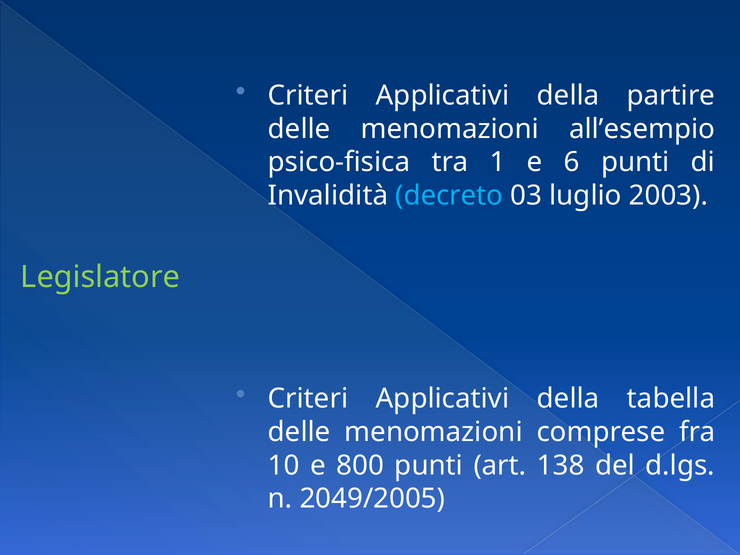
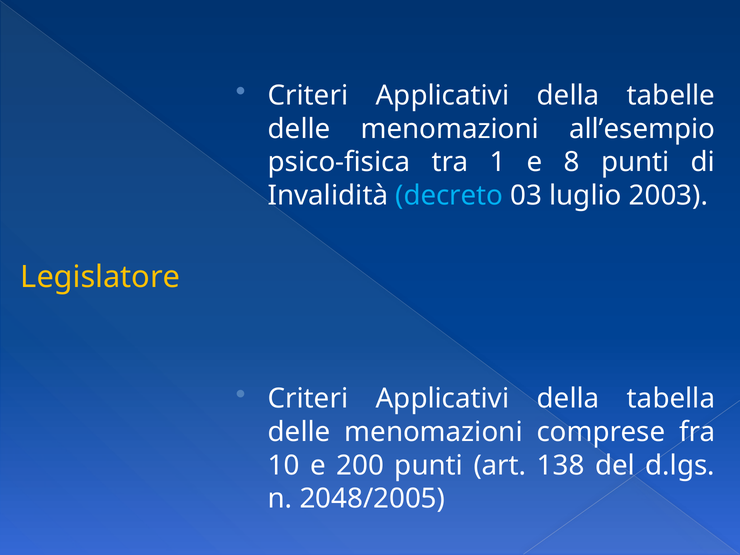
partire: partire -> tabelle (671, 96)
6: 6 -> 8 (572, 162)
Legislatore colour: light green -> yellow (100, 277)
800: 800 -> 200 (360, 465)
2049/2005: 2049/2005 -> 2048/2005 (372, 499)
